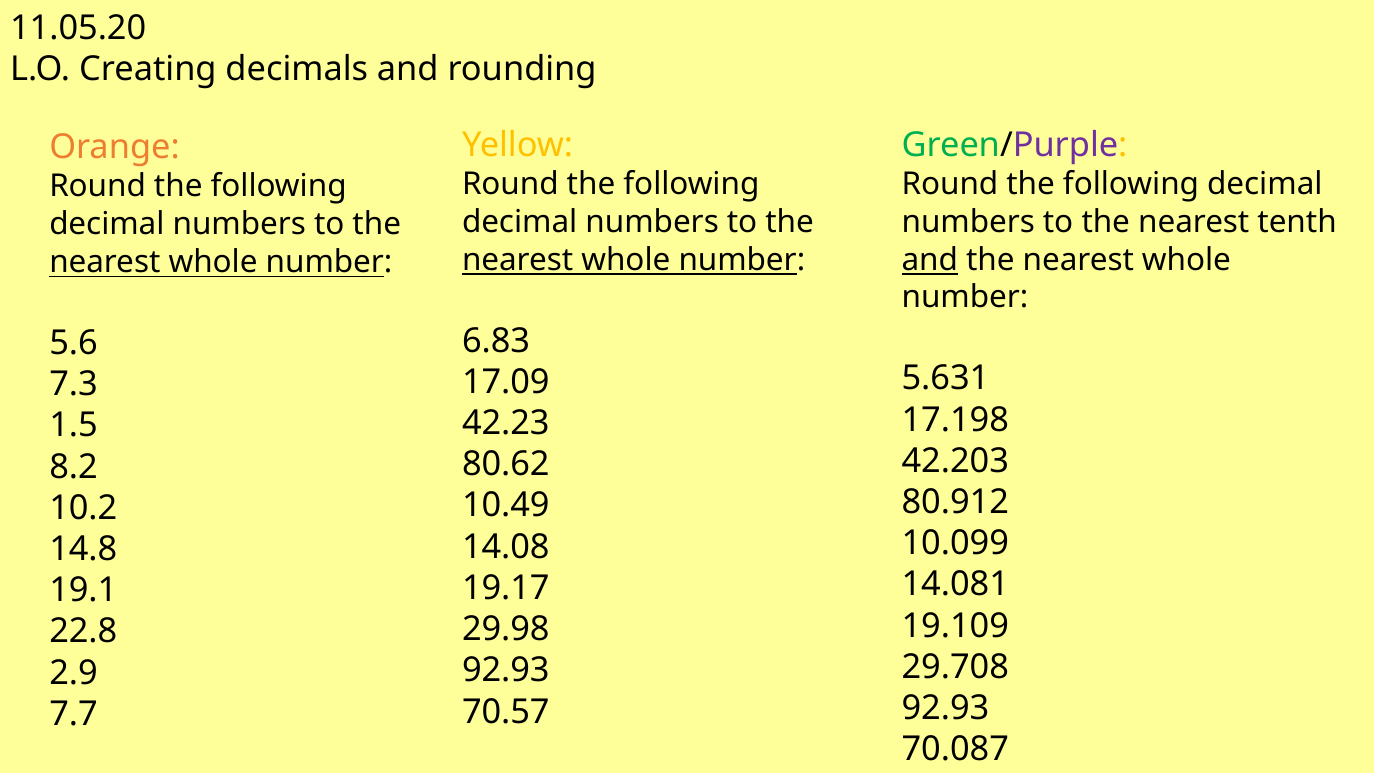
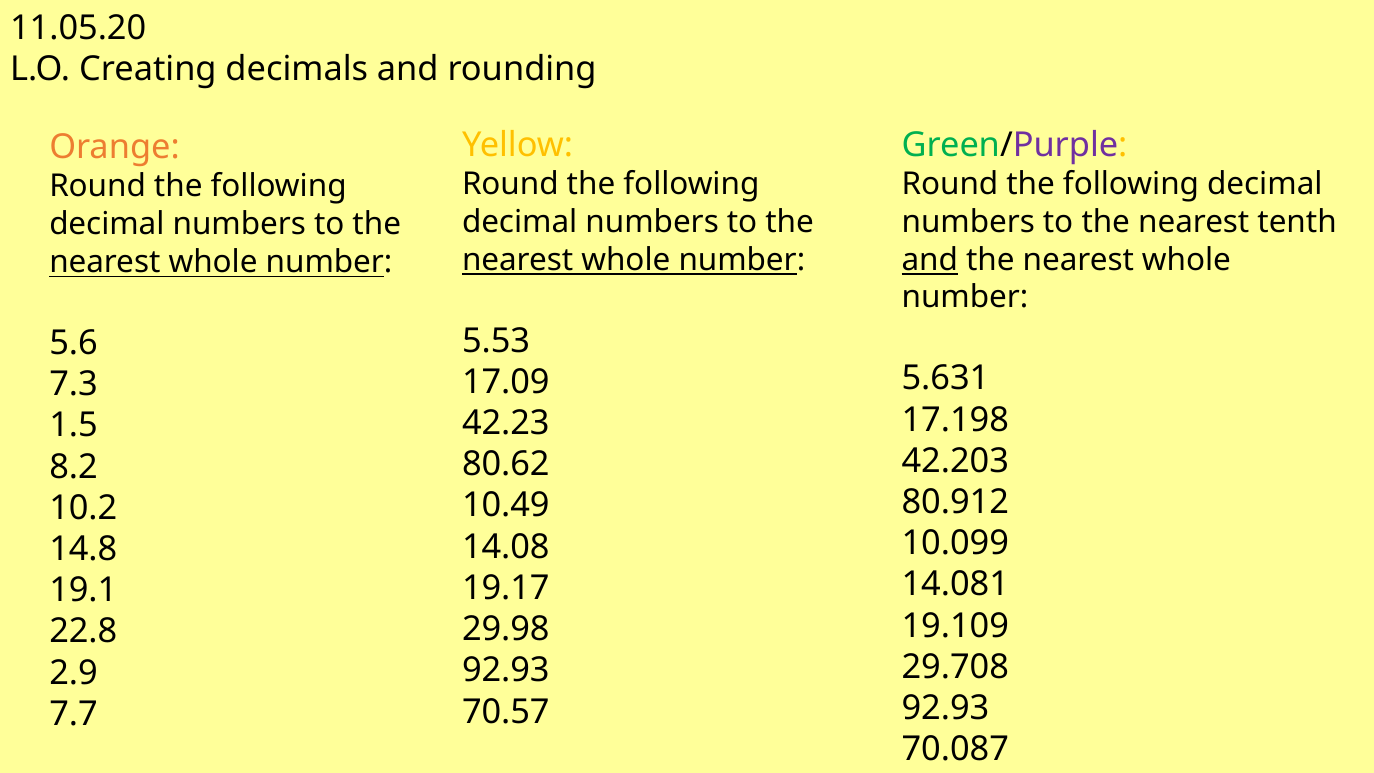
6.83: 6.83 -> 5.53 (496, 341)
